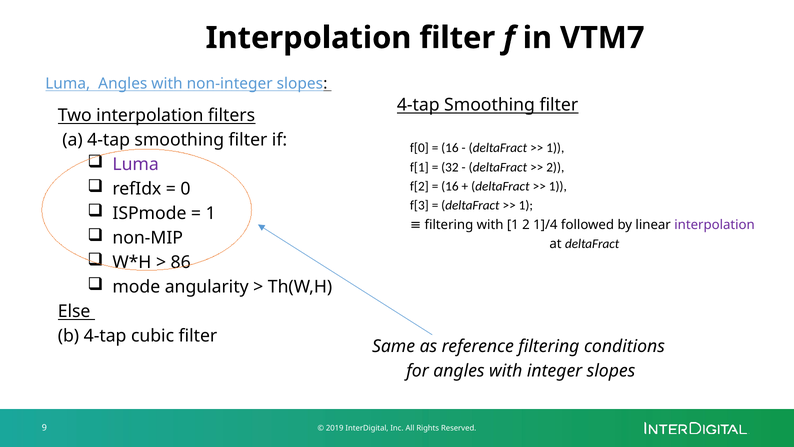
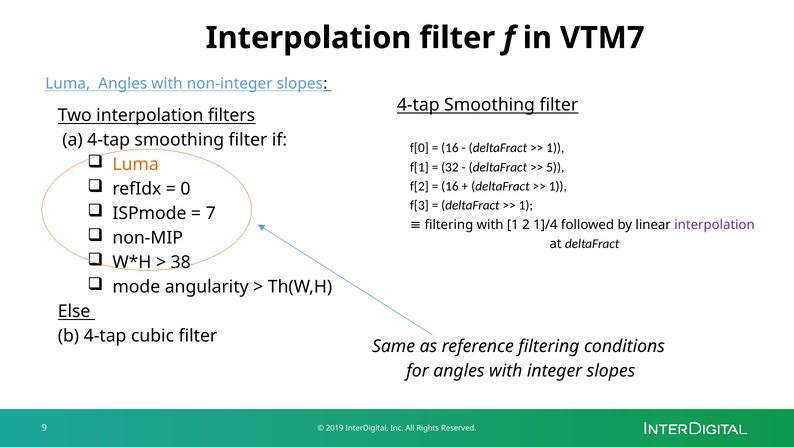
Luma colour: purple -> orange (136, 164)
2: 2 -> 5 (555, 167)
1: 1 -> 7 (211, 213)
86: 86 -> 38 (181, 262)
